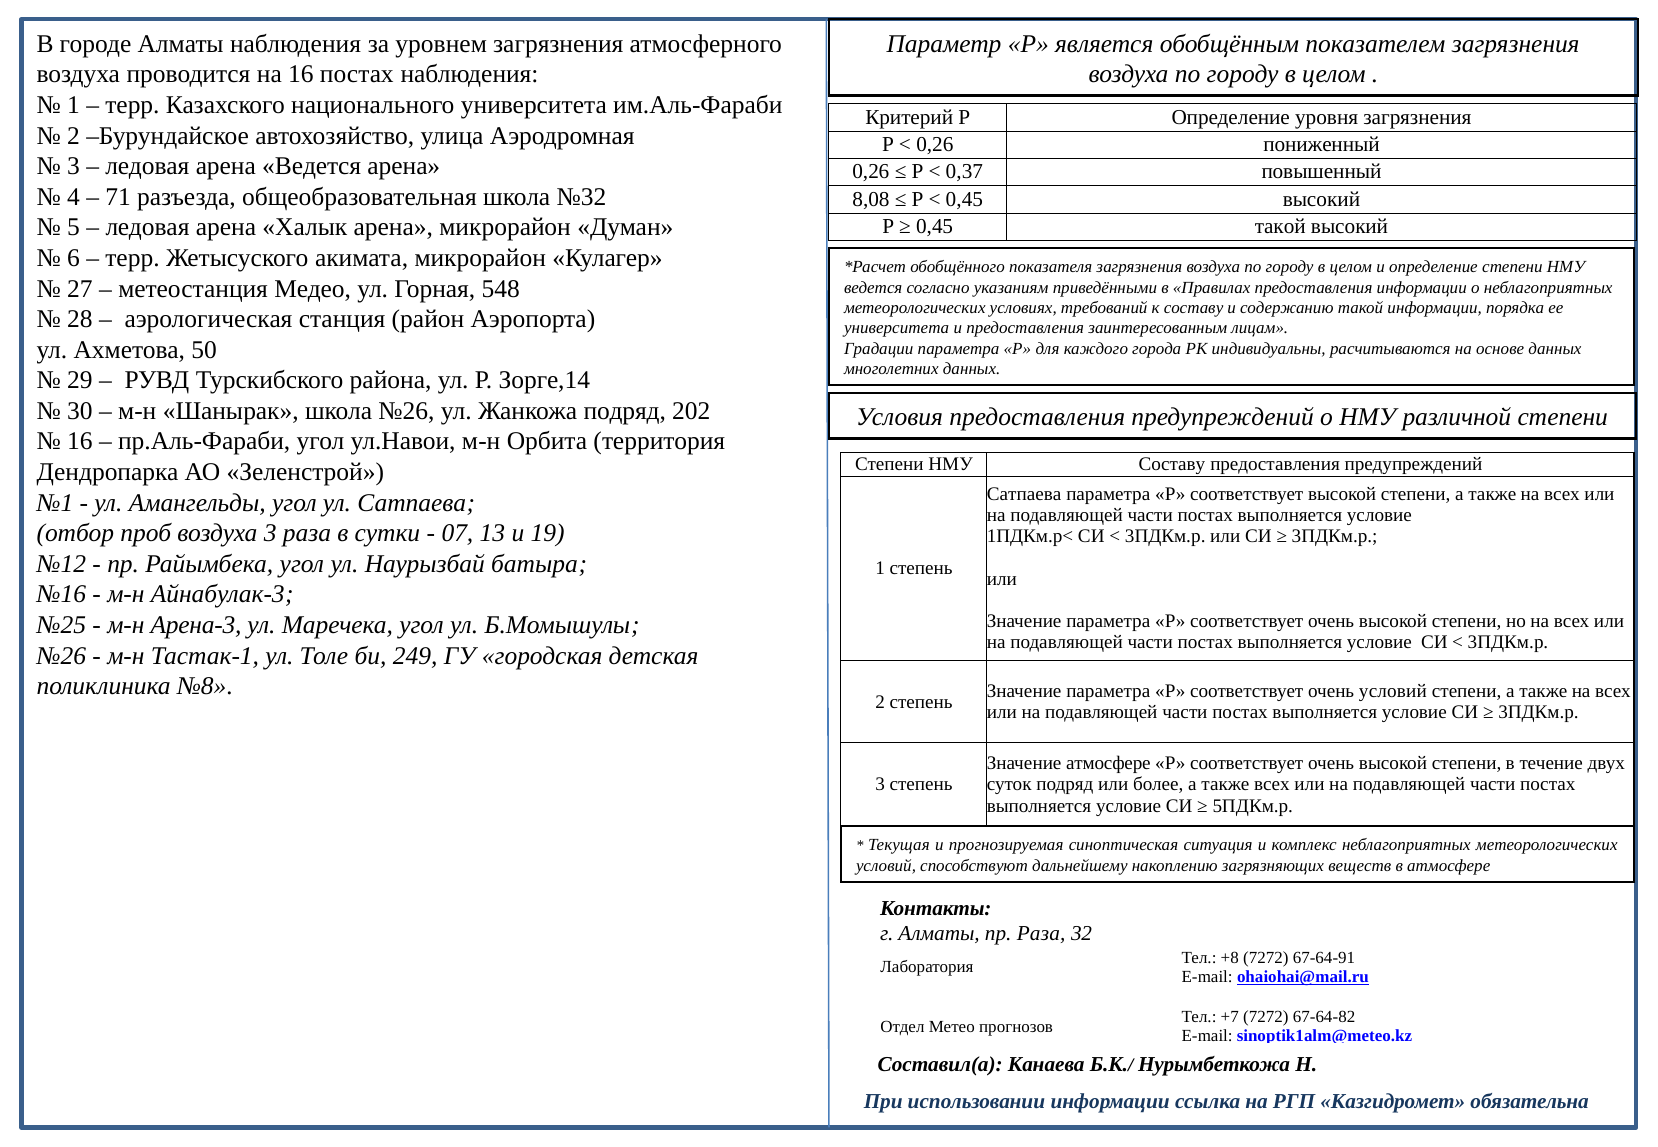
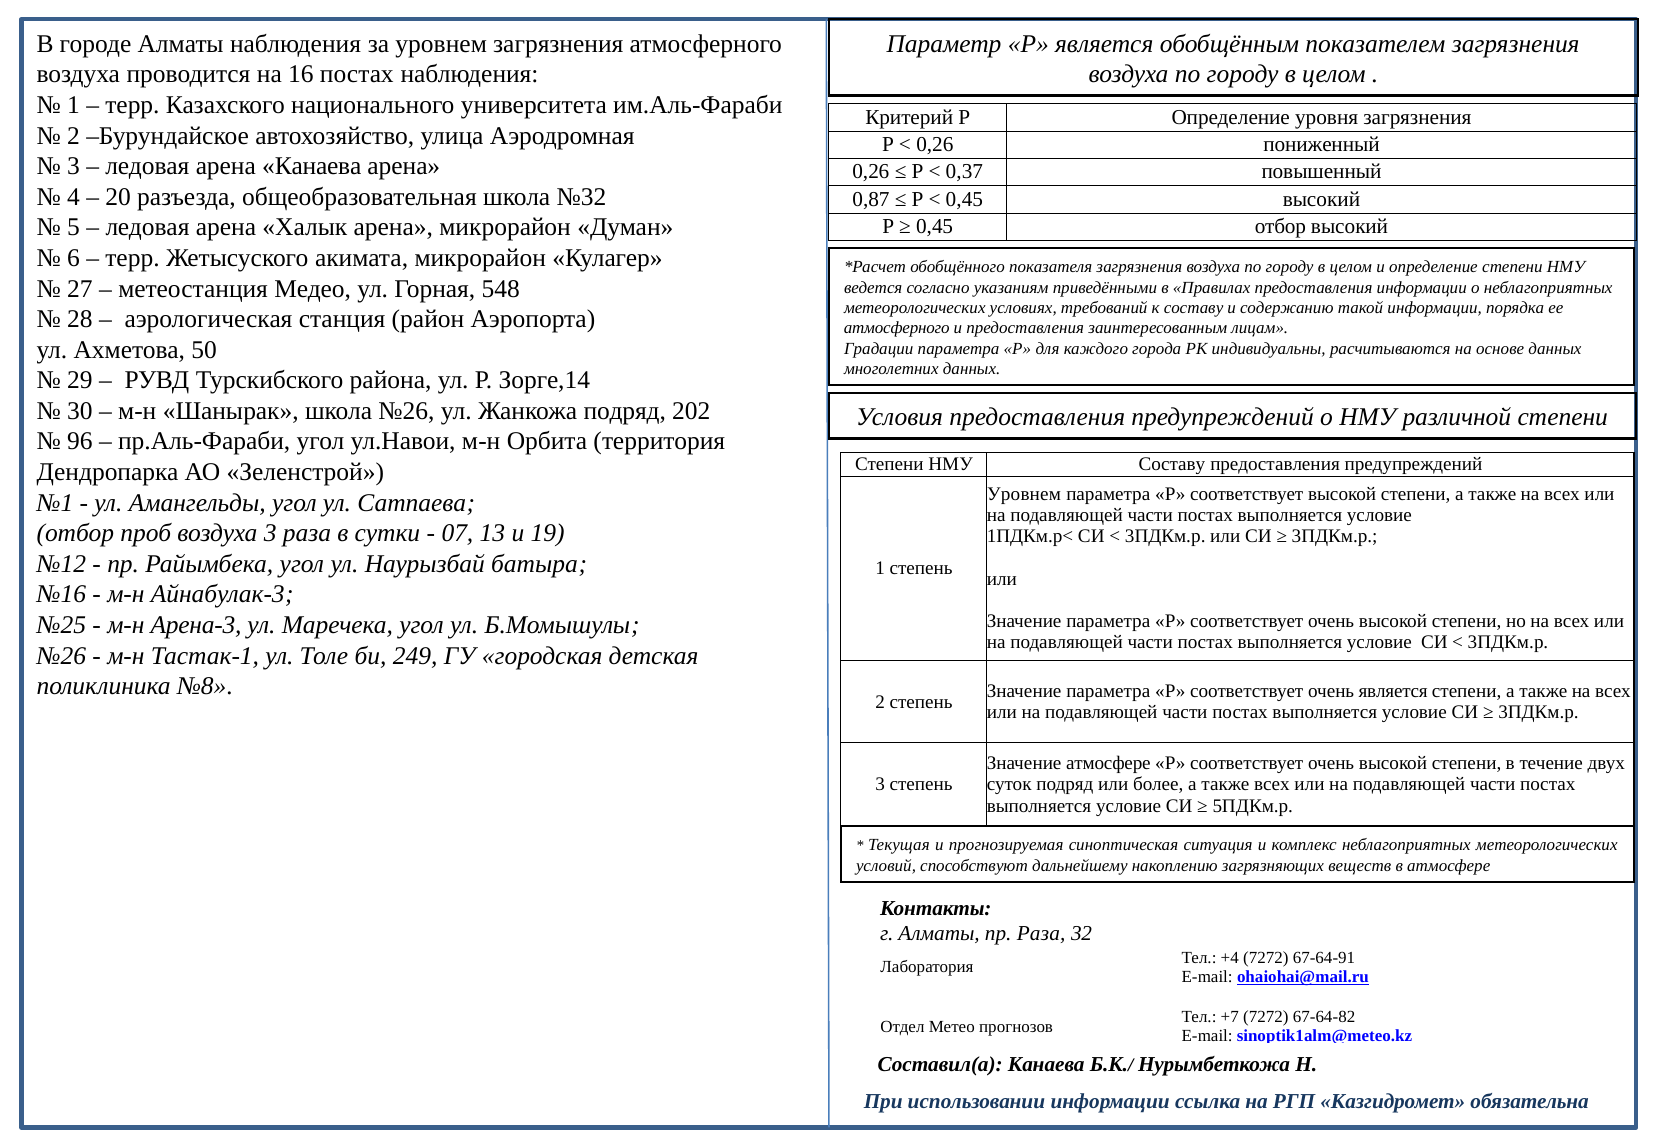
арена Ведется: Ведется -> Канаева (312, 166)
71: 71 -> 20 (118, 197)
8,08: 8,08 -> 0,87 (871, 199)
0,45 такой: такой -> отбор (1280, 227)
университета: университета -> атмосферного (897, 328)
16: 16 -> 96 (80, 442)
Сатпаева: Сатпаева -> Уровнем (1024, 494)
очень условий: условий -> является (1393, 692)
+8: +8 -> +4 (1230, 959)
